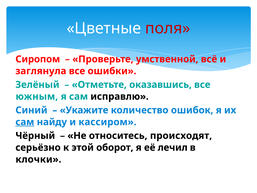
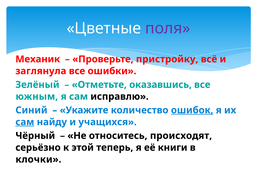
поля colour: red -> purple (168, 28)
Сиропом: Сиропом -> Механик (38, 59)
умственной: умственной -> пристройку (167, 59)
ошибок underline: none -> present (192, 110)
кассиром: кассиром -> учащихся (108, 122)
оборот: оборот -> теперь (115, 147)
лечил: лечил -> книги (173, 147)
